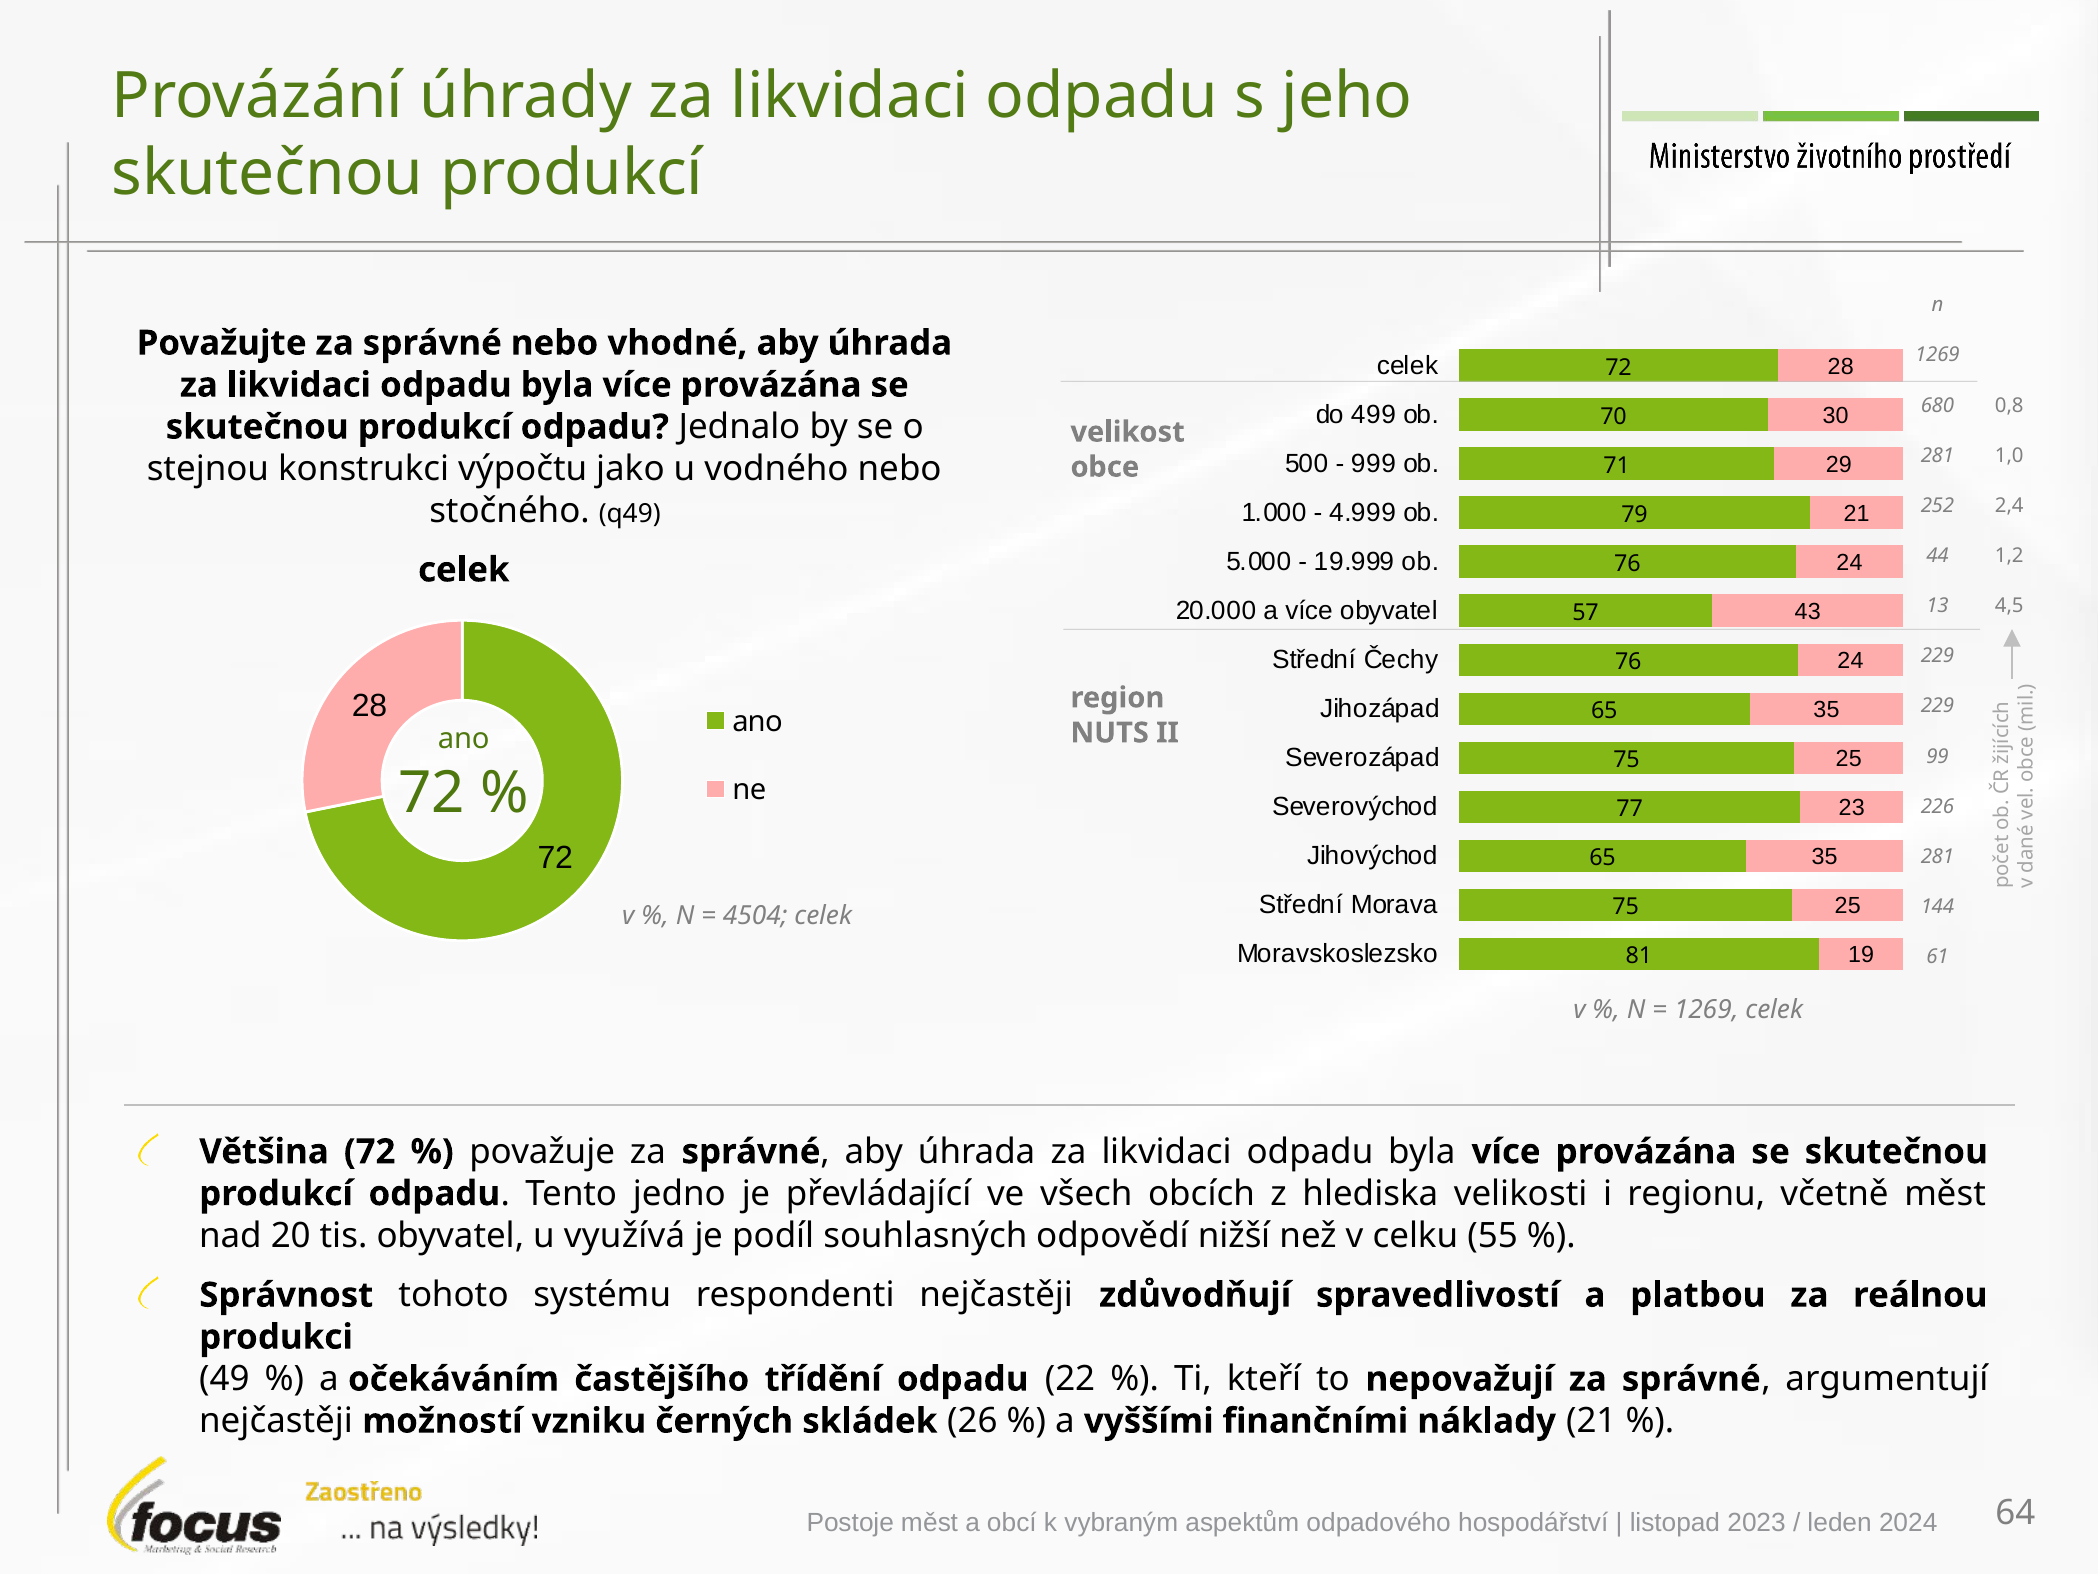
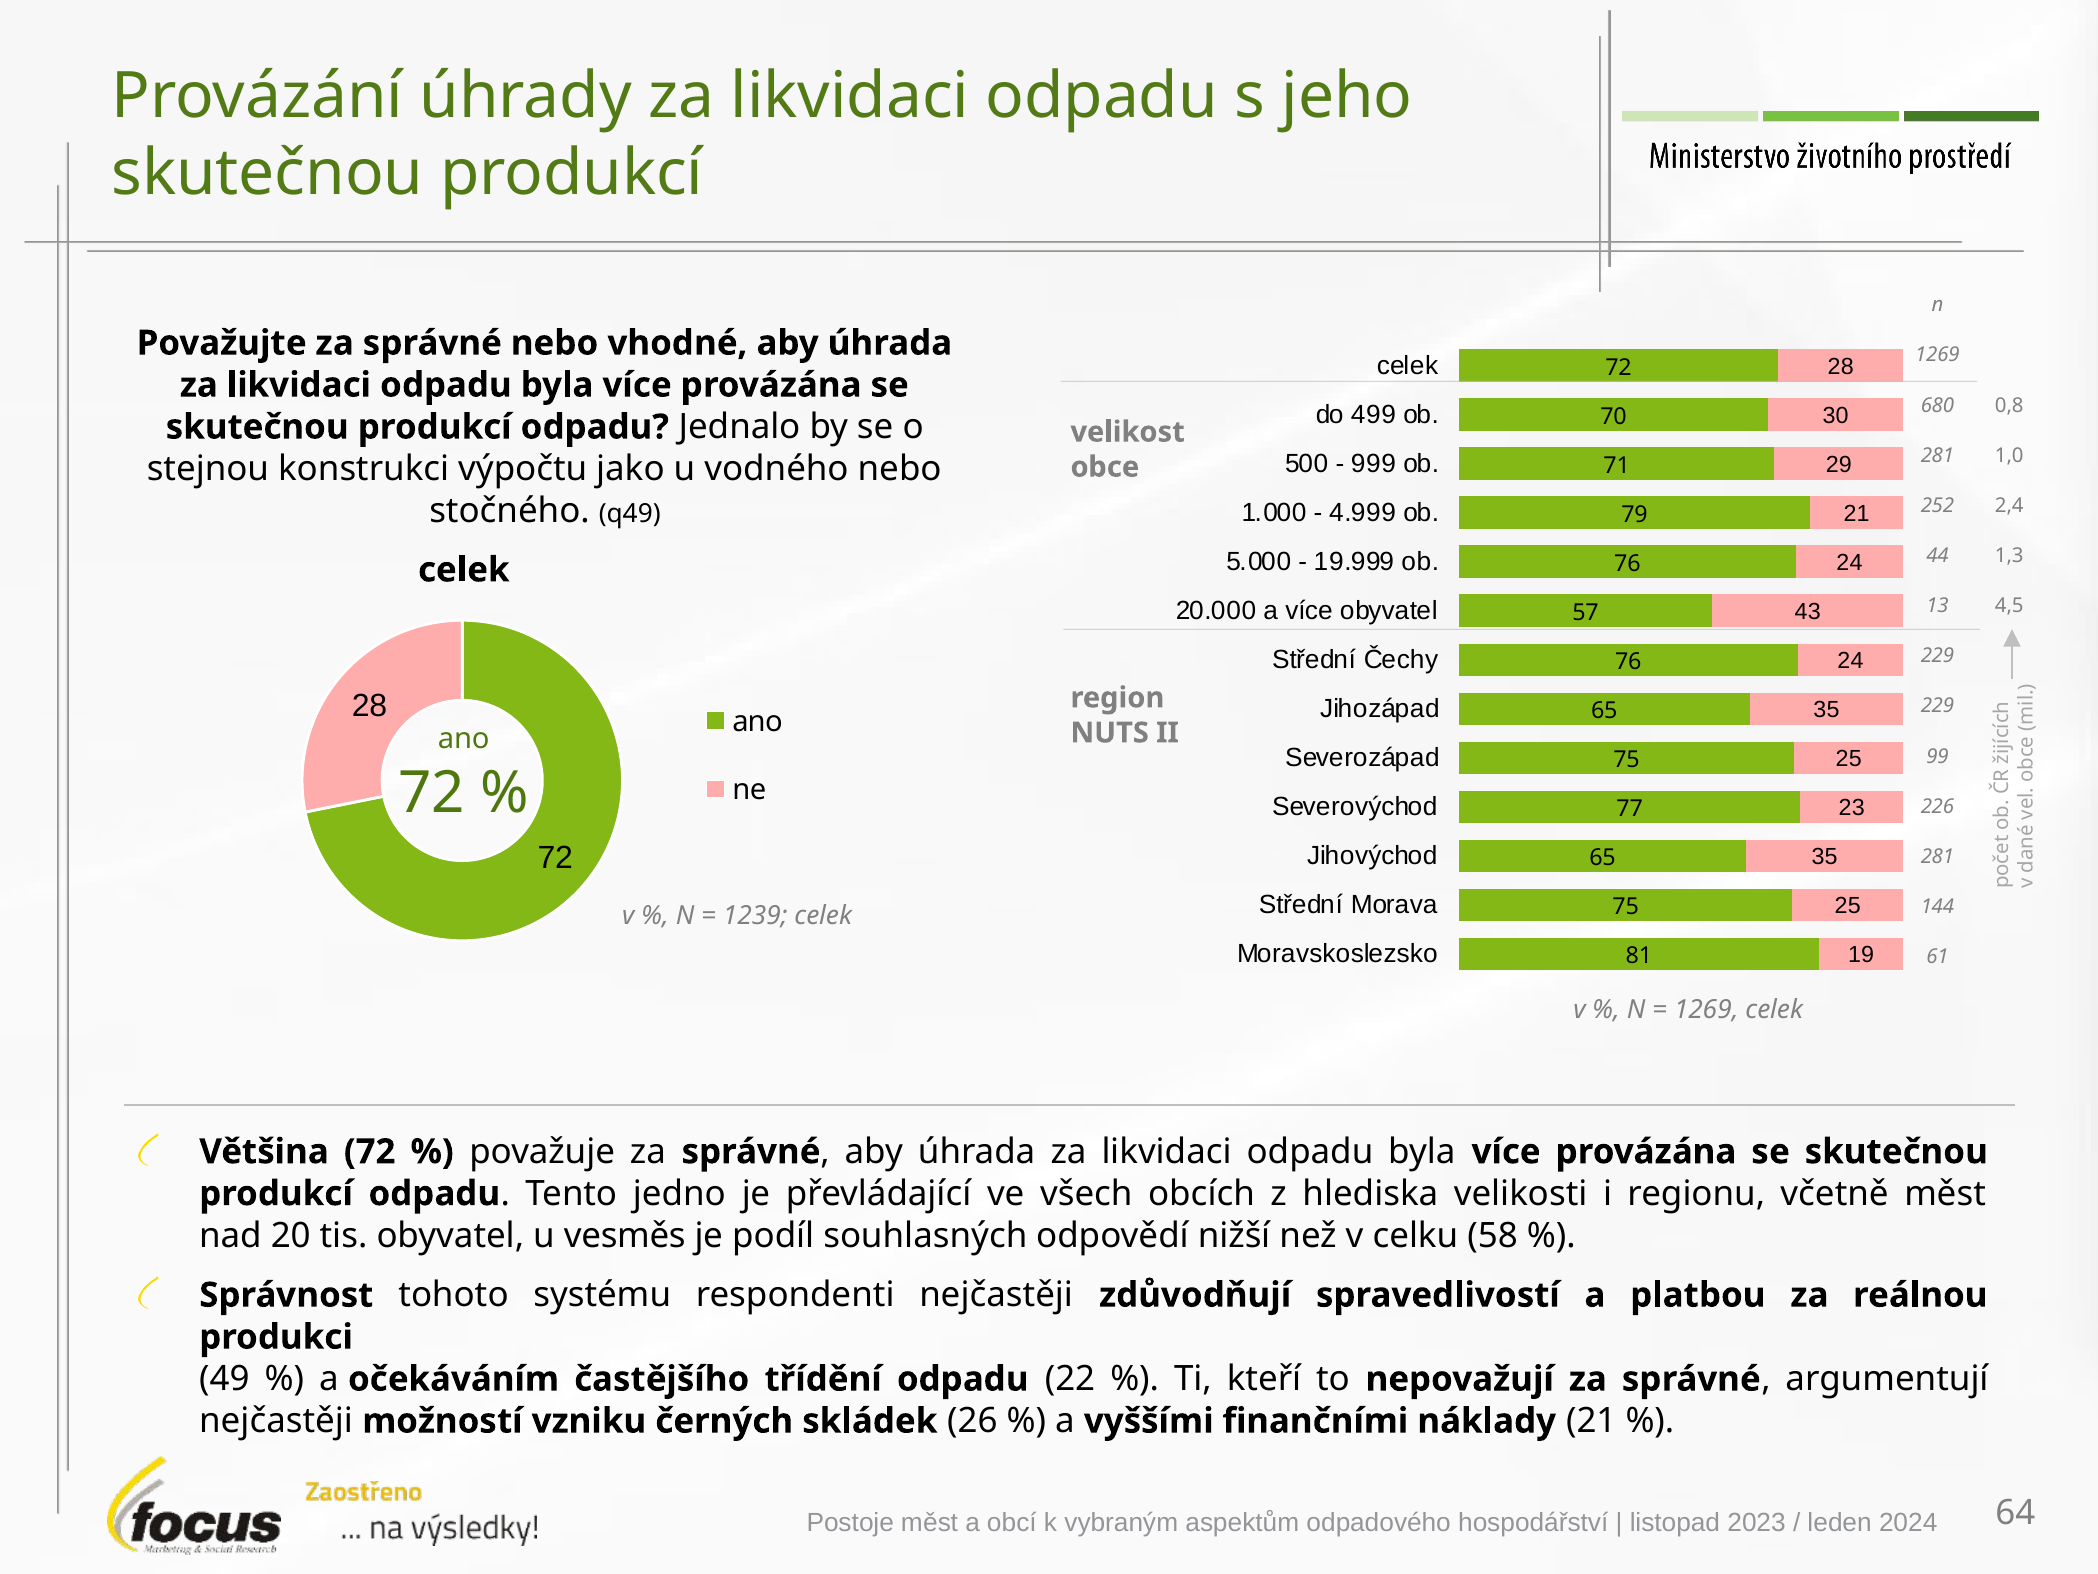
1,2: 1,2 -> 1,3 (2009, 556)
4504: 4504 -> 1239 (755, 916)
využívá: využívá -> vesměs (625, 1235)
55: 55 -> 58 (1493, 1235)
